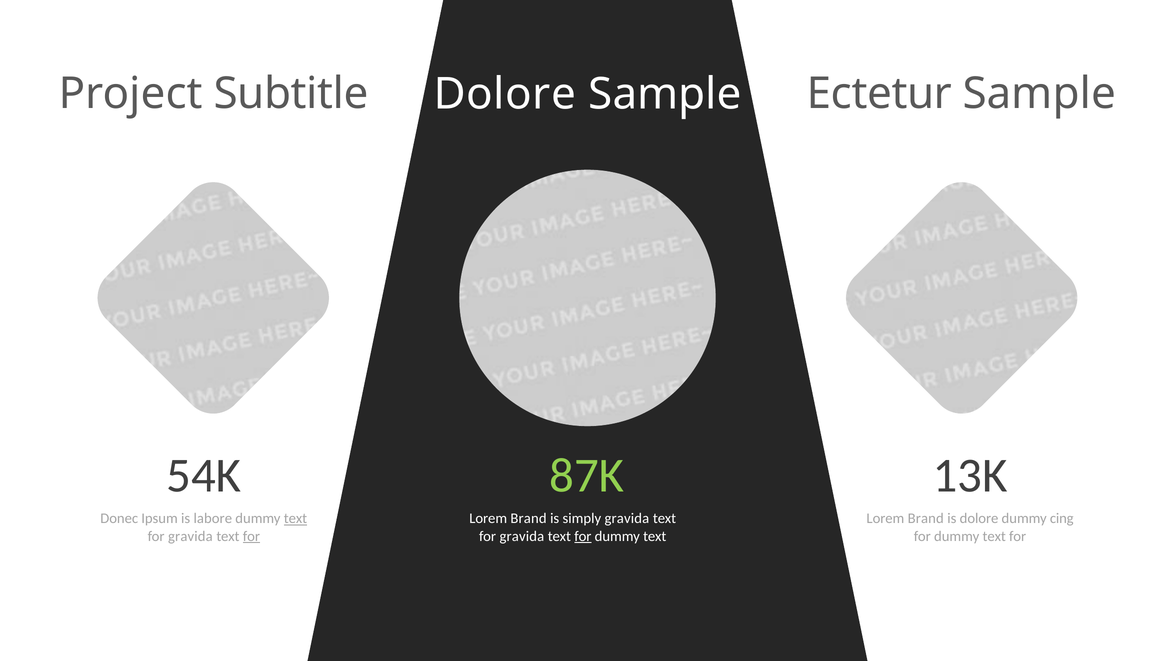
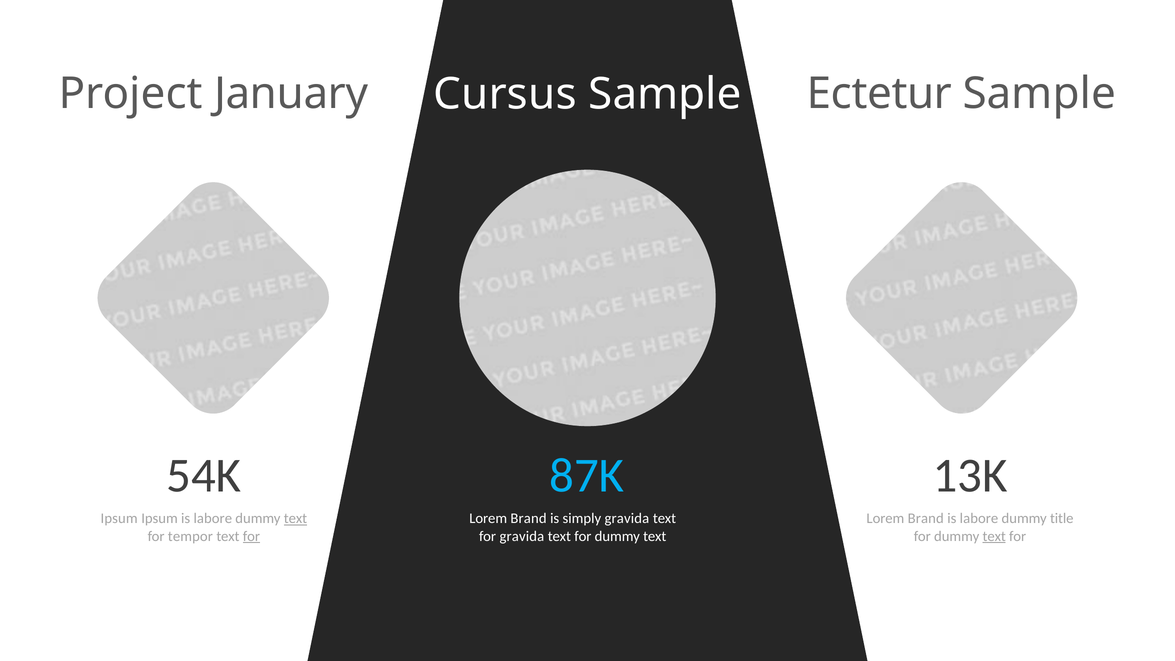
Subtitle: Subtitle -> January (291, 94)
Dolore: Dolore -> Cursus (505, 94)
87K colour: light green -> light blue (587, 476)
Donec: Donec -> Ipsum (119, 519)
dolore: dolore -> labore (979, 519)
cing: cing -> title (1062, 519)
gravida: gravida -> tempor (190, 536)
for underline: present -> none (583, 536)
text underline: none -> present (994, 536)
